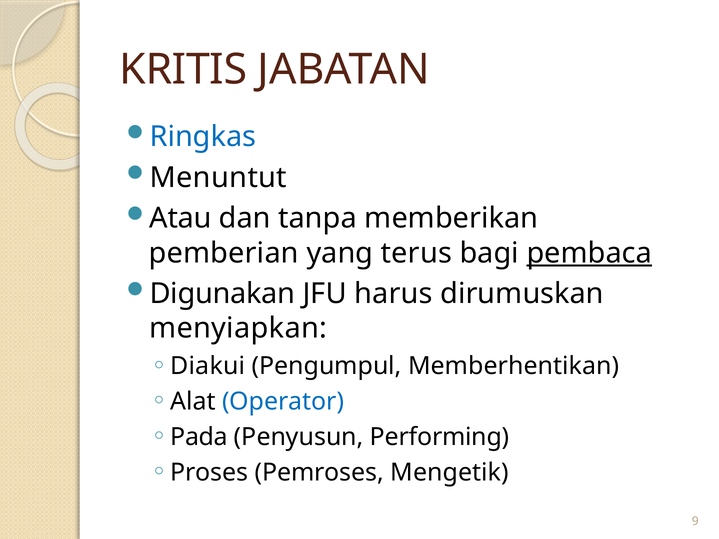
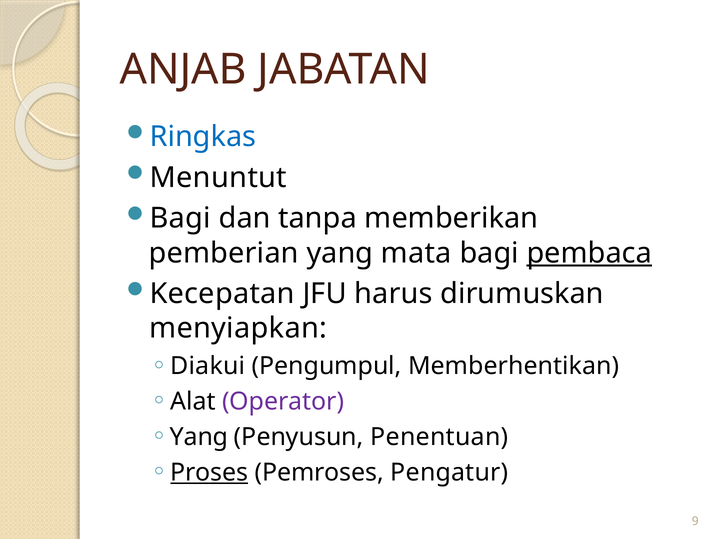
KRITIS: KRITIS -> ANJAB (183, 70)
Atau: Atau -> Bagi (180, 218)
terus: terus -> mata (416, 253)
Digunakan: Digunakan -> Kecepatan (222, 294)
Operator colour: blue -> purple (283, 402)
Pada: Pada -> Yang (199, 437)
Performing: Performing -> Penentuan (439, 437)
Proses underline: none -> present (209, 473)
Mengetik: Mengetik -> Pengatur (449, 473)
